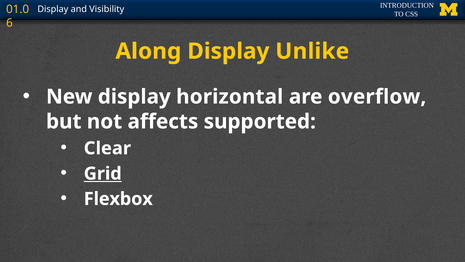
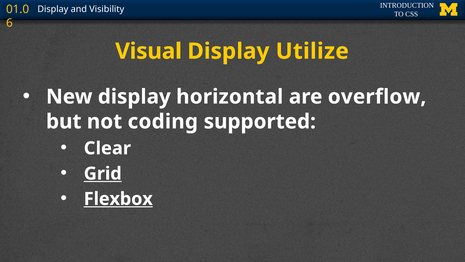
Along: Along -> Visual (149, 51)
Unlike: Unlike -> Utilize (312, 51)
affects: affects -> coding (163, 121)
Flexbox underline: none -> present (118, 199)
